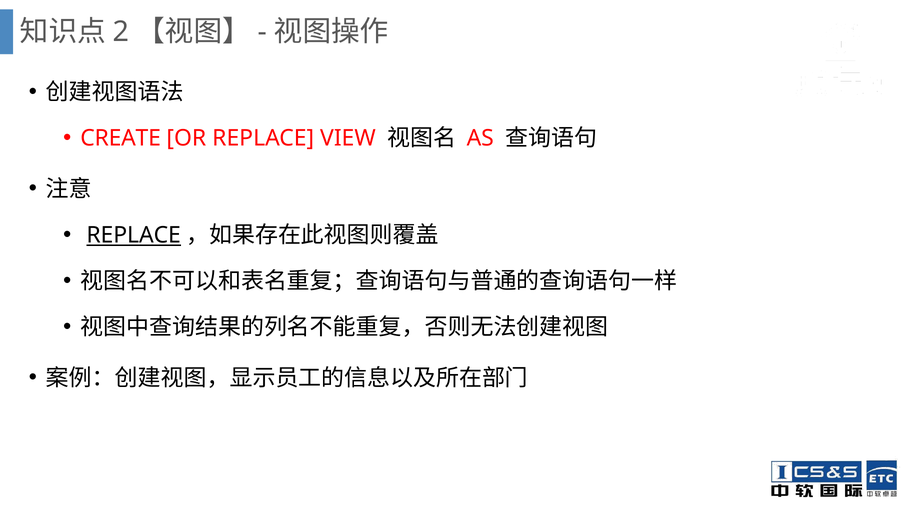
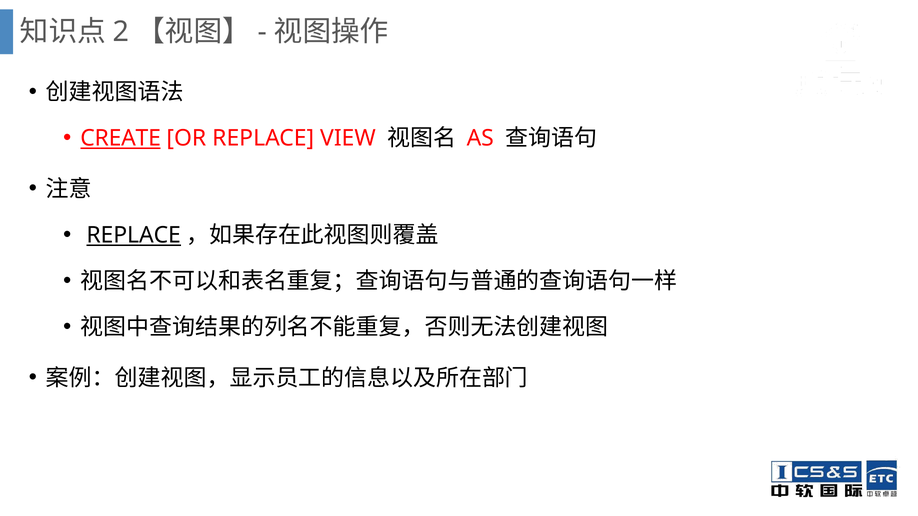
CREATE underline: none -> present (121, 138)
